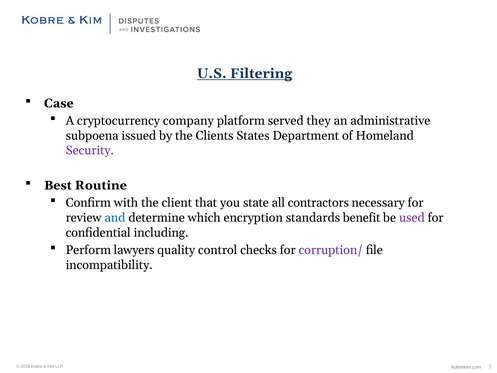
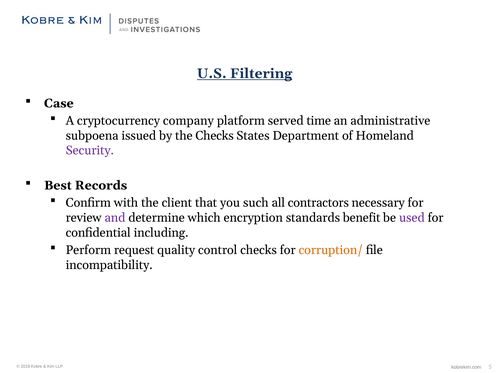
they: they -> time (319, 121)
the Clients: Clients -> Checks (215, 136)
Routine: Routine -> Records (101, 185)
state: state -> such (256, 203)
and colour: blue -> purple (115, 218)
lawyers: lawyers -> request (134, 250)
corruption/ colour: purple -> orange (331, 250)
